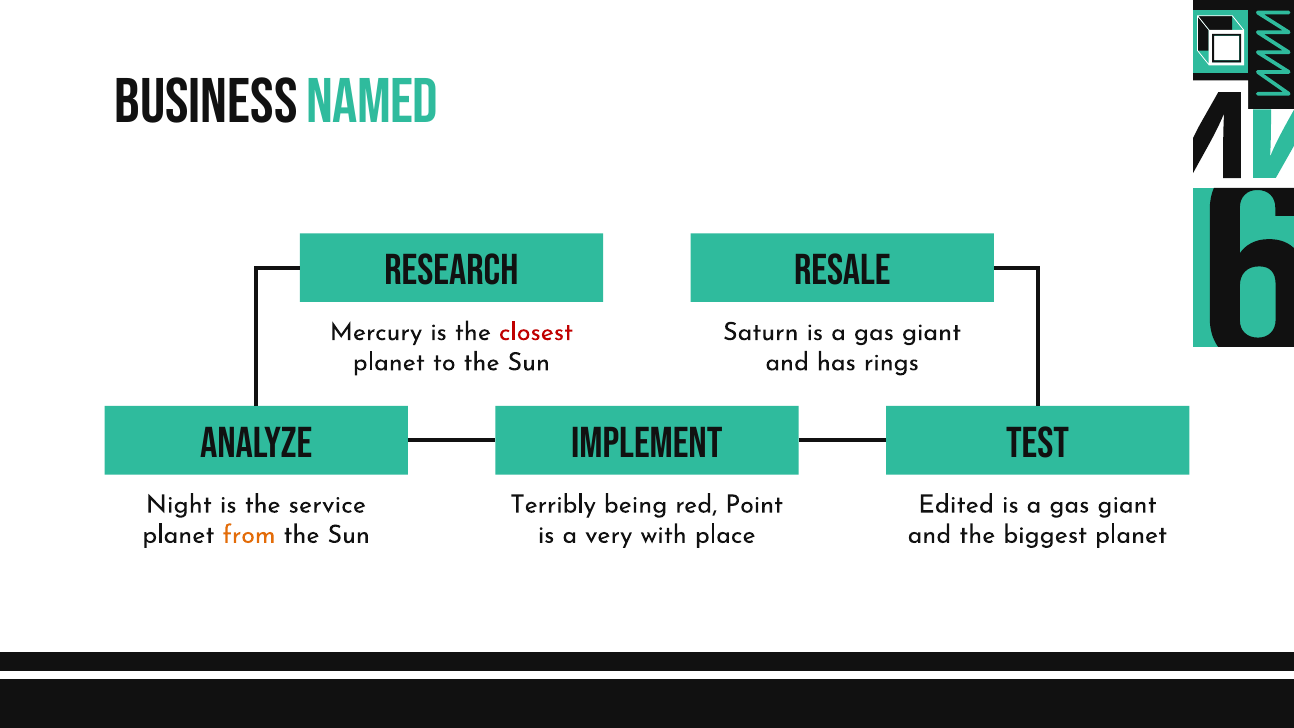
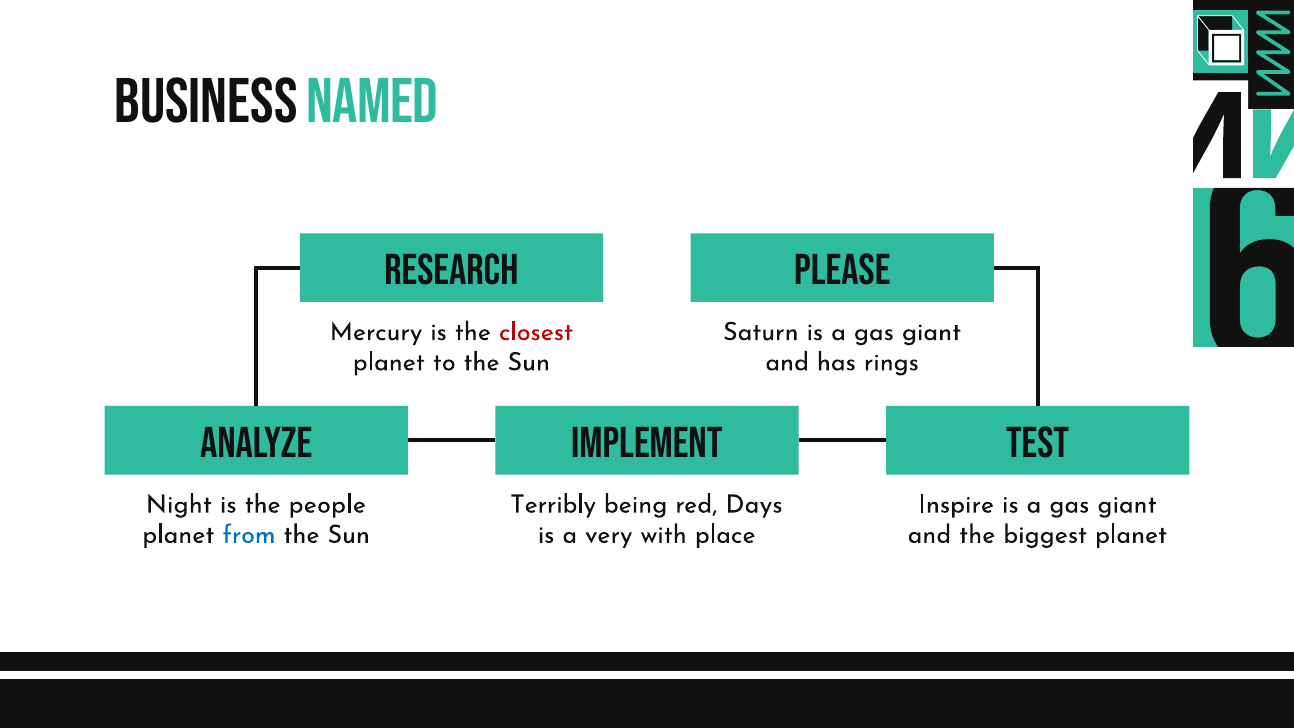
resale: resale -> please (842, 271)
service: service -> people (327, 504)
Point: Point -> Days (754, 504)
Edited: Edited -> Inspire (956, 504)
from colour: orange -> blue (249, 534)
